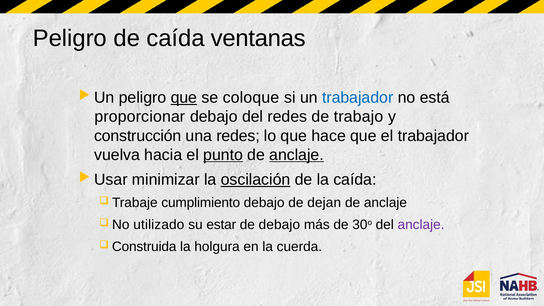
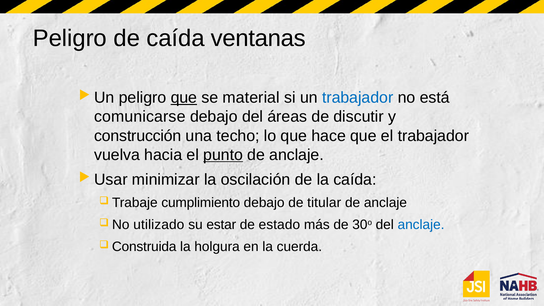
coloque: coloque -> material (251, 98)
proporcionar: proporcionar -> comunicarse (140, 117)
del redes: redes -> áreas (287, 117)
trabajo: trabajo -> discutir (359, 117)
una redes: redes -> techo (238, 136)
anclaje underline: present -> none (297, 155)
oscilación underline: present -> none (256, 180)
dejan: dejan -> titular (324, 203)
de debajo: debajo -> estado (279, 225)
anclaje colour: purple -> blue (421, 225)
